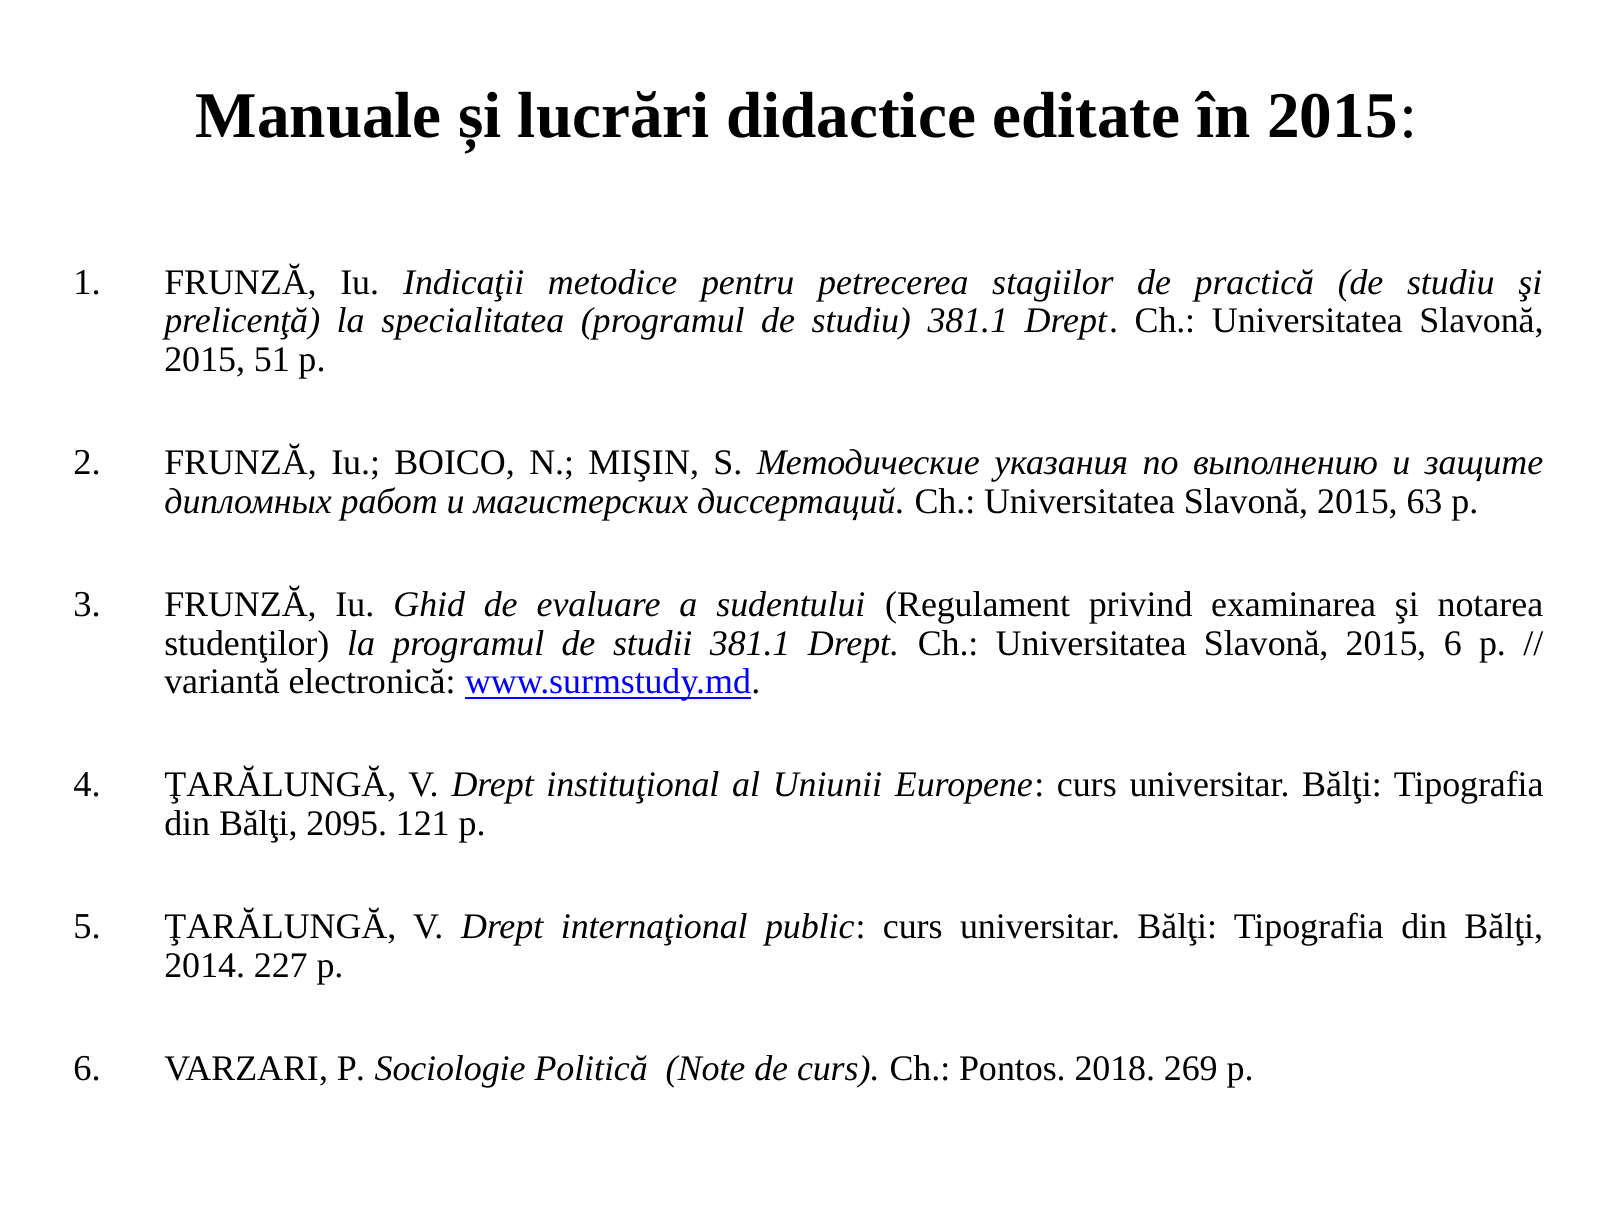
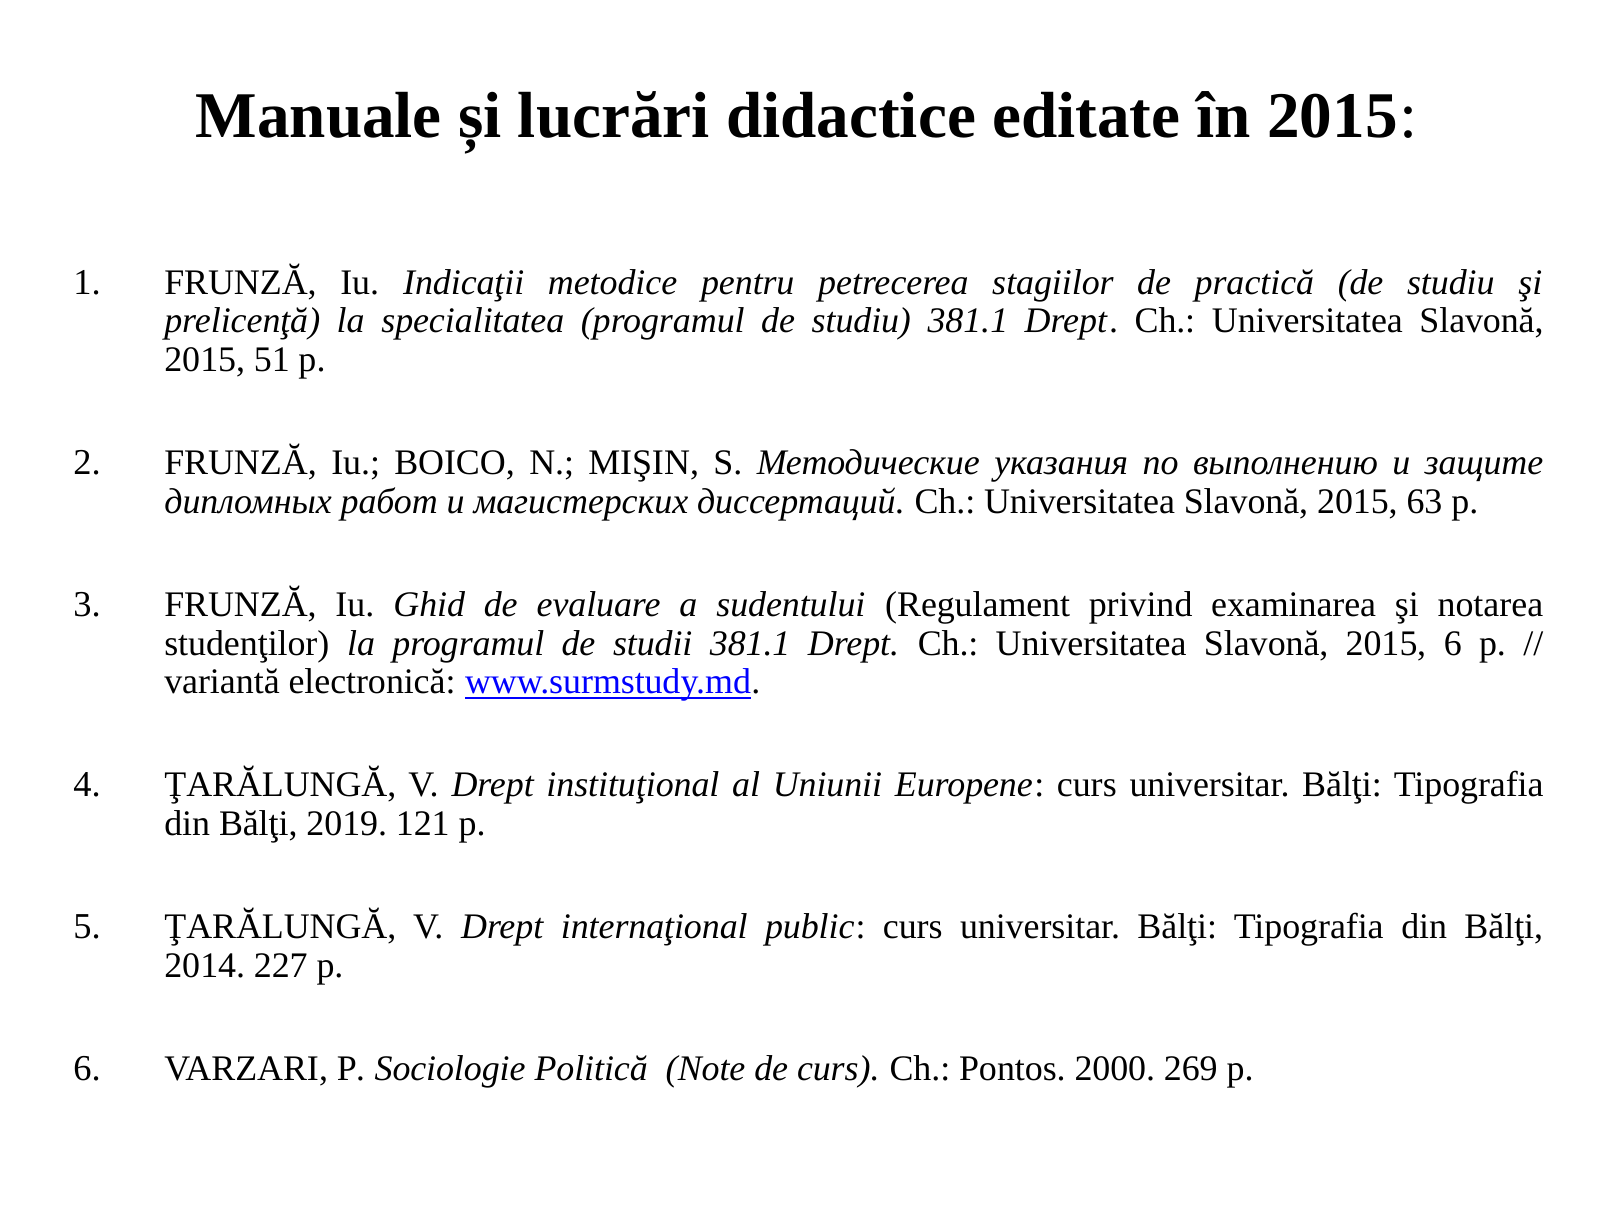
2095: 2095 -> 2019 (347, 823)
2018: 2018 -> 2000 (1115, 1068)
